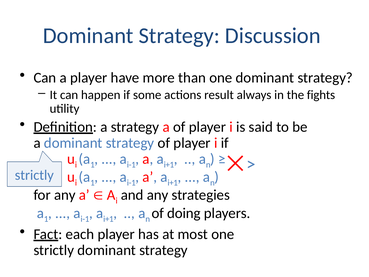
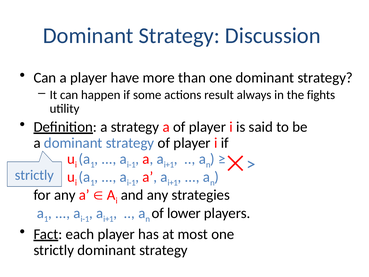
doing: doing -> lower (184, 213)
